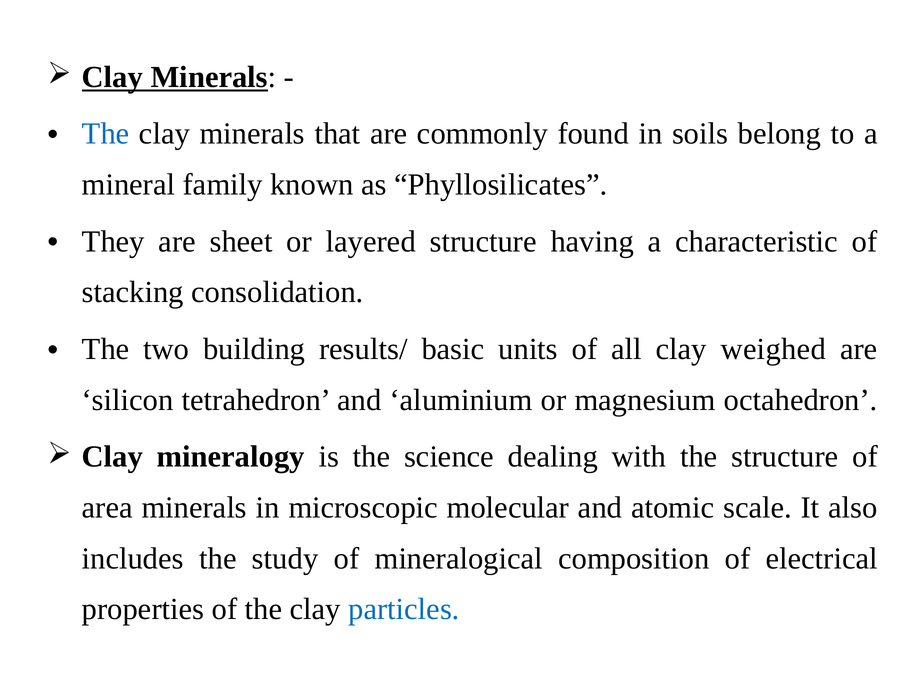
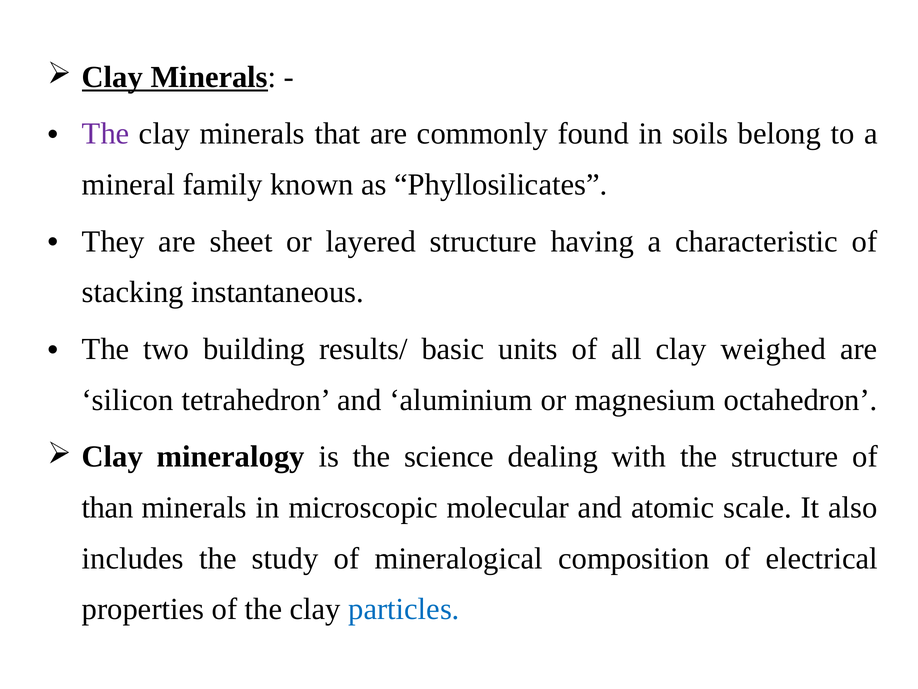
The colour: blue -> purple (106, 134)
consolidation: consolidation -> instantaneous (278, 292)
area: area -> than (107, 507)
